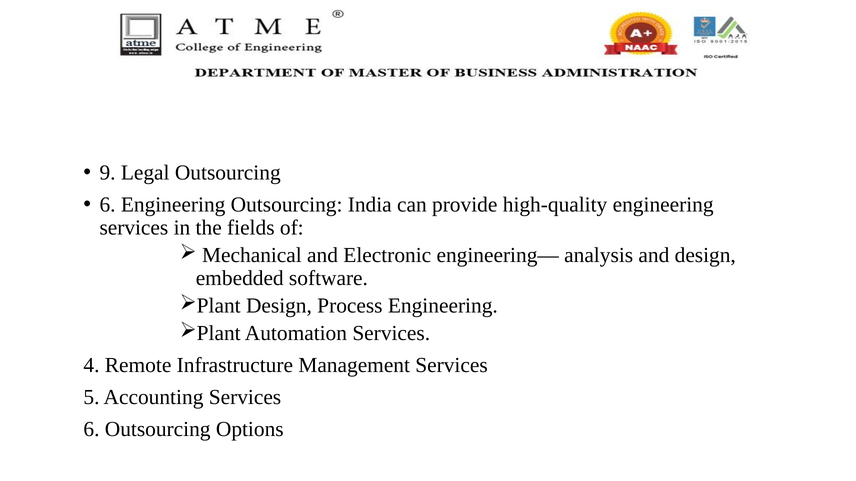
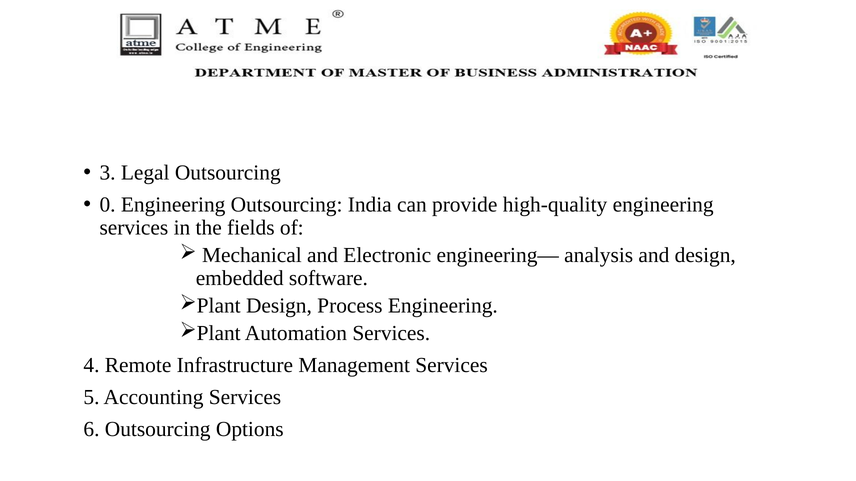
9: 9 -> 3 (108, 173)
6: 6 -> 0 (108, 205)
